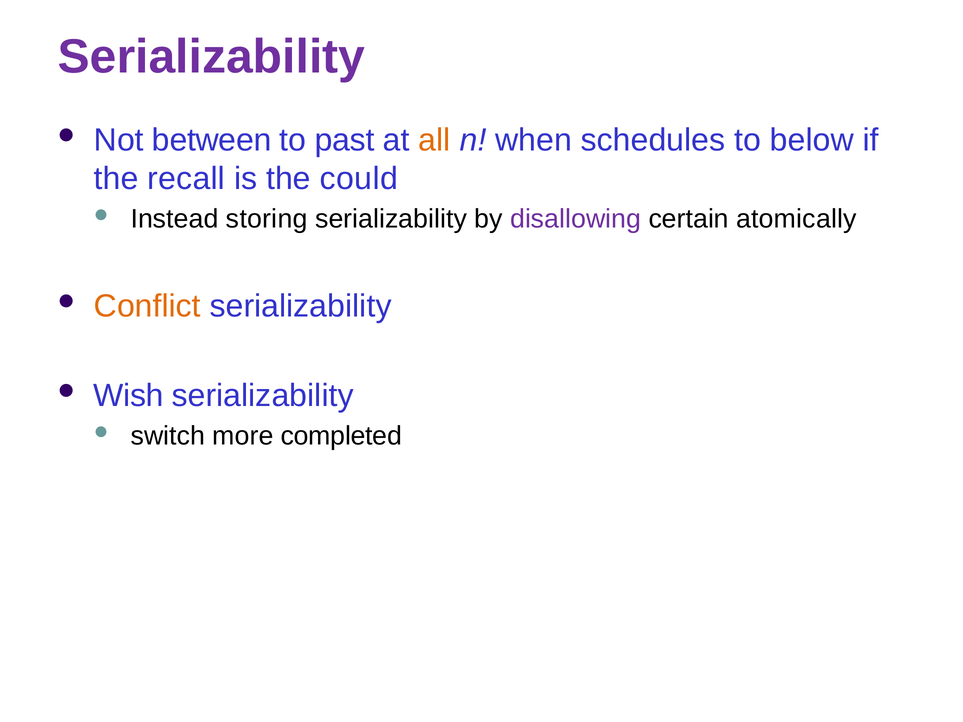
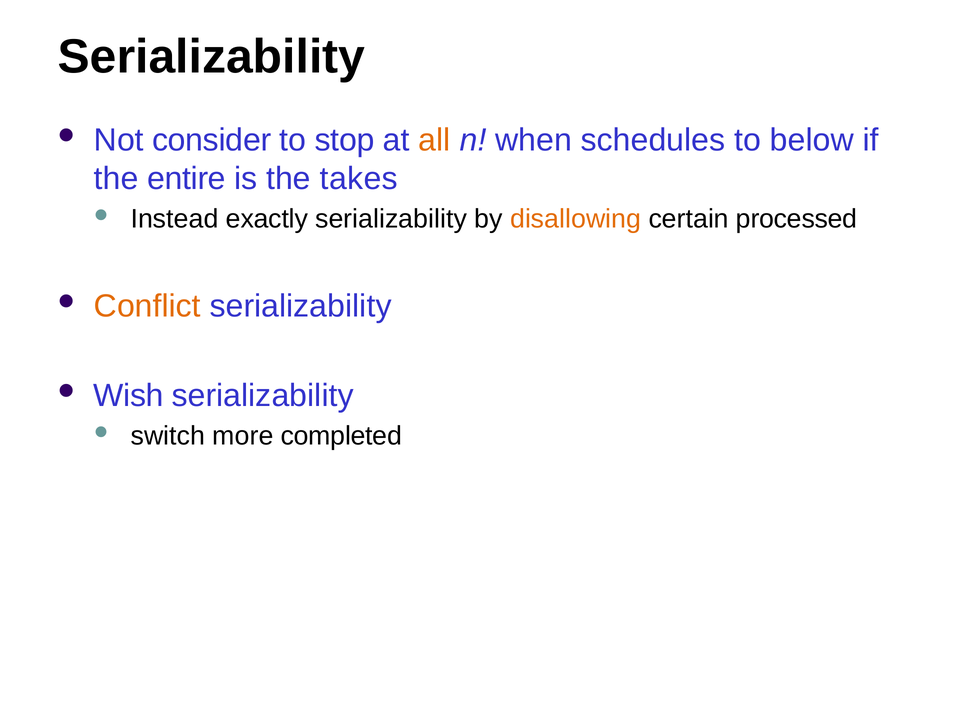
Serializability colour: purple -> black (211, 57)
between: between -> consider (212, 140)
past: past -> stop (345, 140)
recall: recall -> entire (186, 179)
could: could -> takes (359, 179)
storing: storing -> exactly (267, 219)
disallowing colour: purple -> orange (576, 219)
atomically: atomically -> processed (797, 219)
